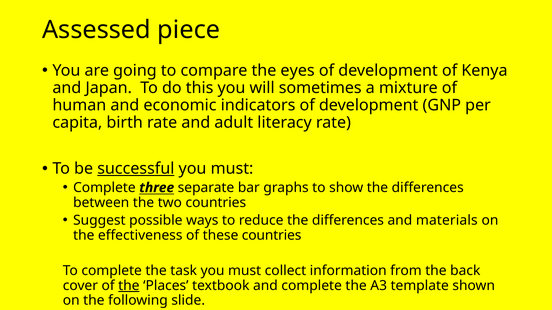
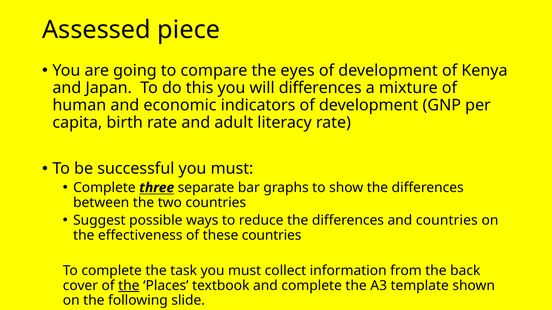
will sometimes: sometimes -> differences (320, 88)
successful underline: present -> none (136, 169)
and materials: materials -> countries (447, 221)
